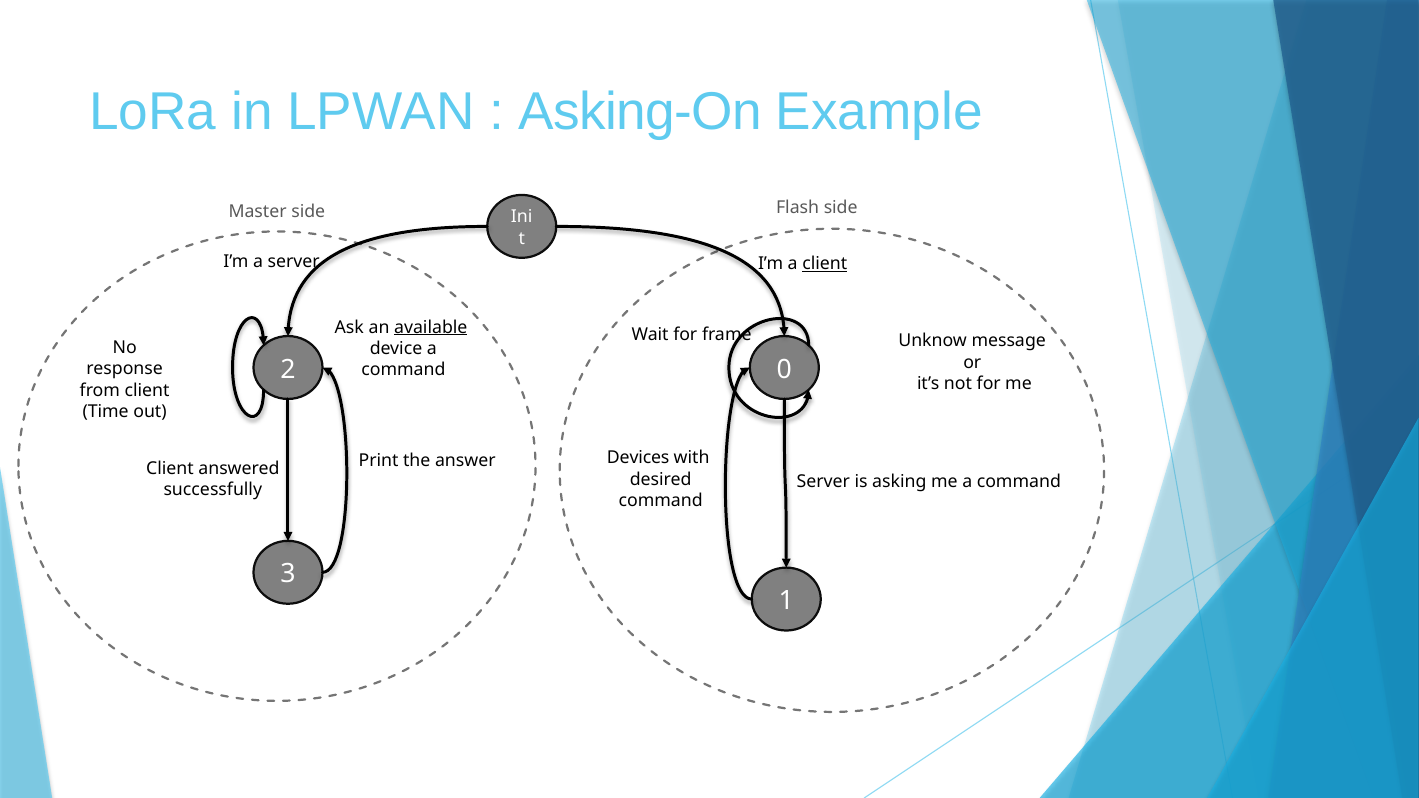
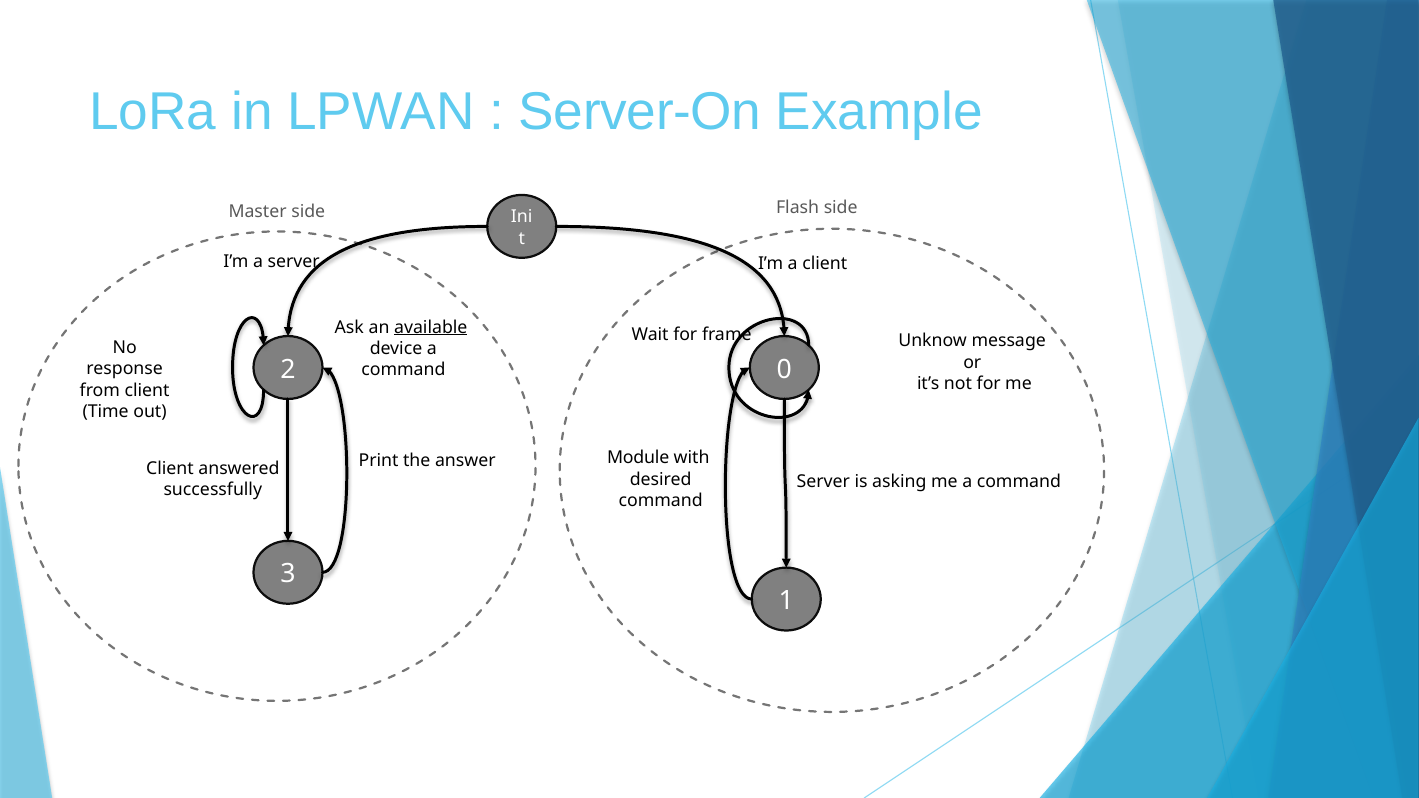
Asking-On: Asking-On -> Server-On (640, 112)
client underline: present -> none (825, 264)
Devices: Devices -> Module (638, 458)
